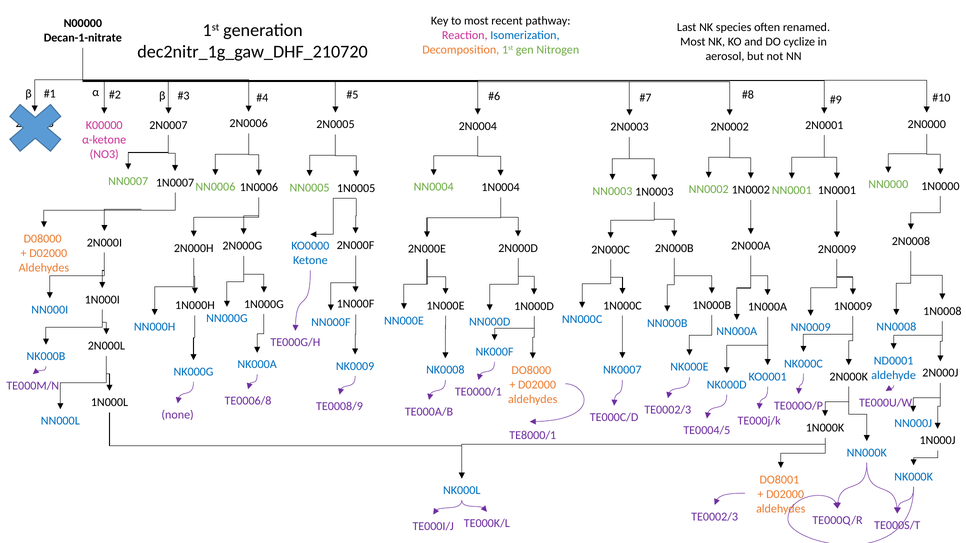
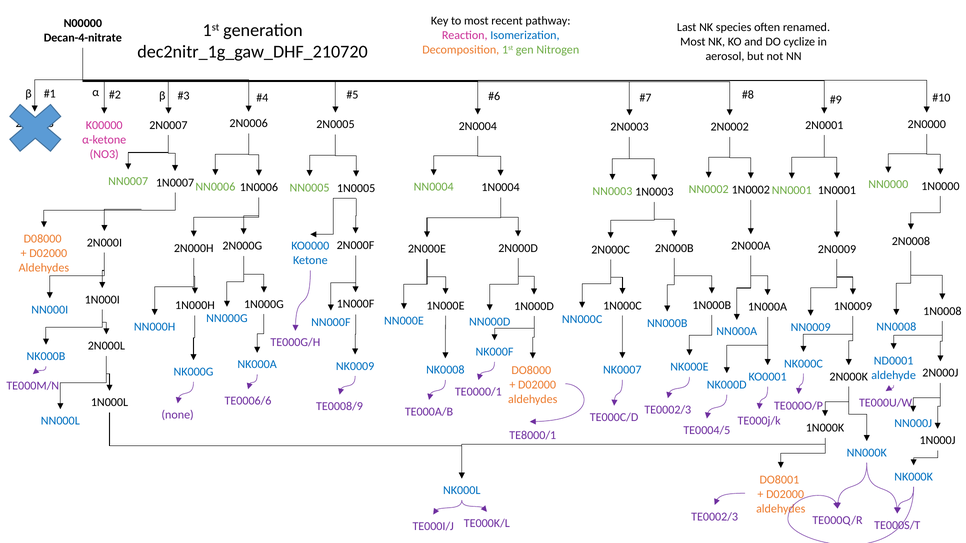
Decan-1-nitrate: Decan-1-nitrate -> Decan-4-nitrate (83, 38)
TE0006/8: TE0006/8 -> TE0006/6 (248, 401)
